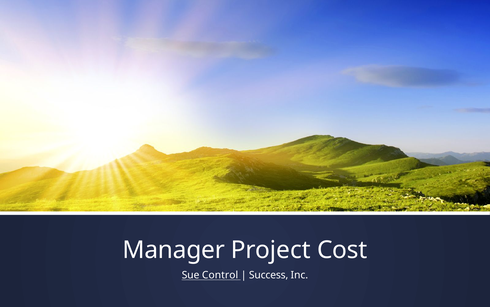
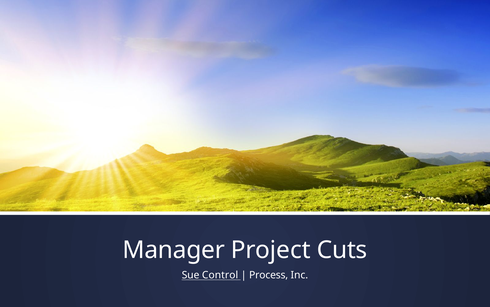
Cost: Cost -> Cuts (342, 250)
Success: Success -> Process (269, 275)
